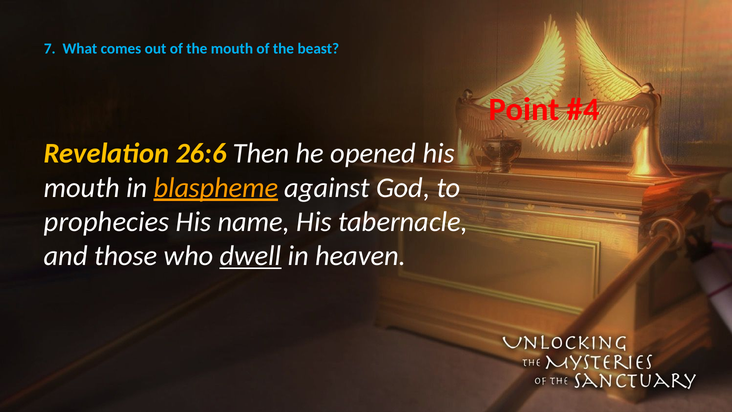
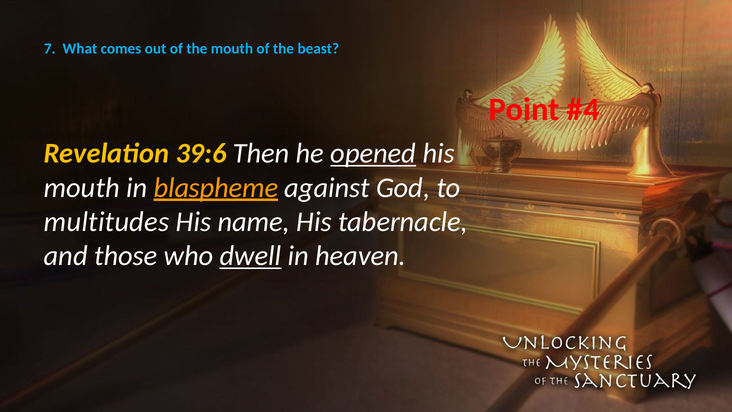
26:6: 26:6 -> 39:6 (201, 153)
opened underline: none -> present (373, 153)
prophecies: prophecies -> multitudes (107, 222)
